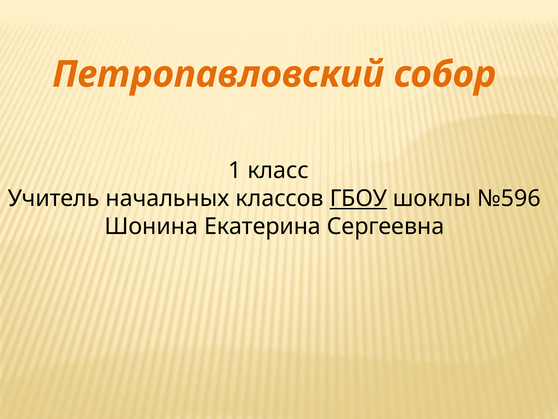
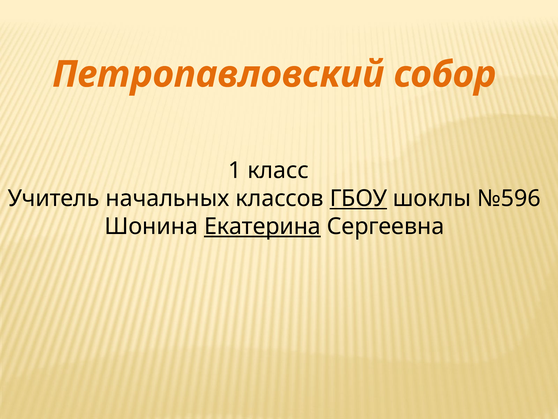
Екатерина underline: none -> present (262, 226)
